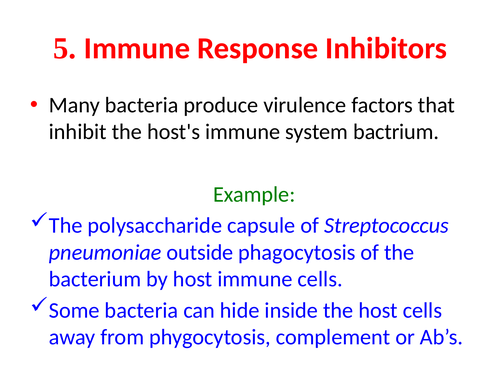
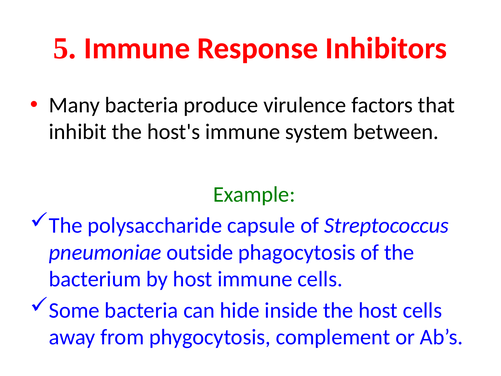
bactrium: bactrium -> between (396, 132)
